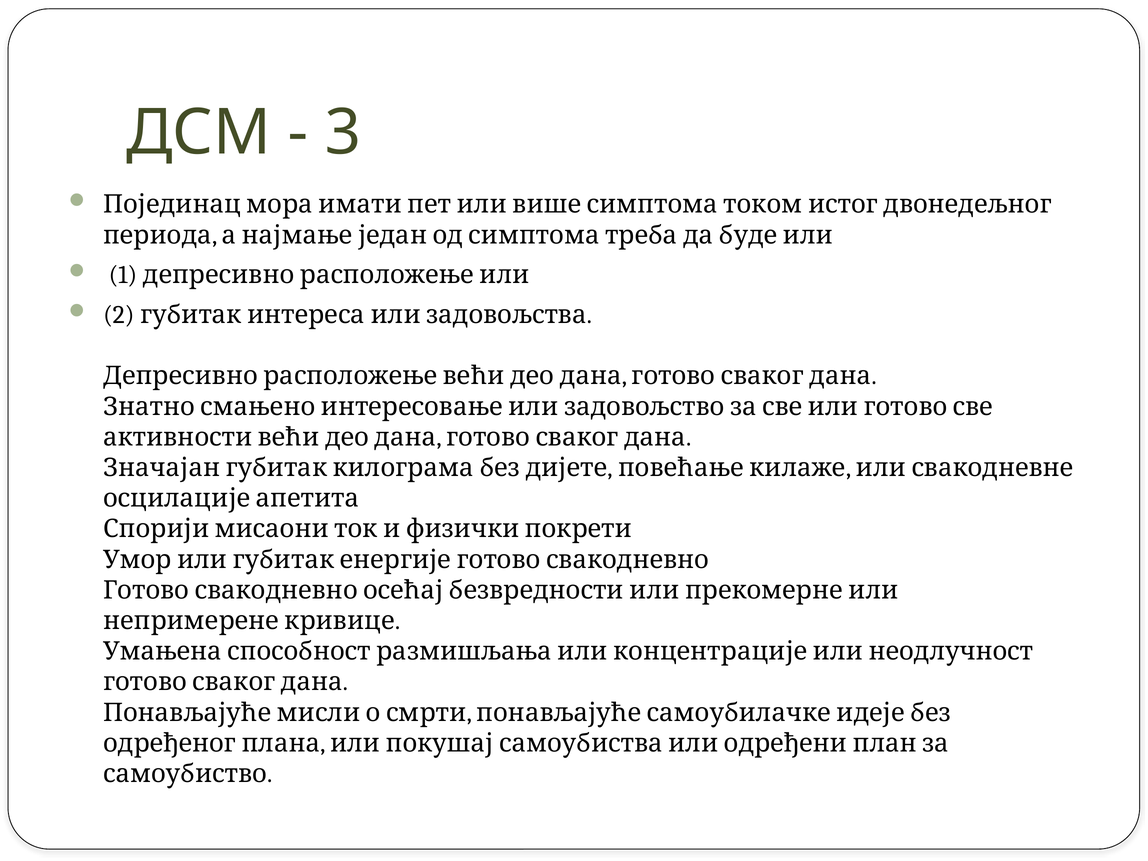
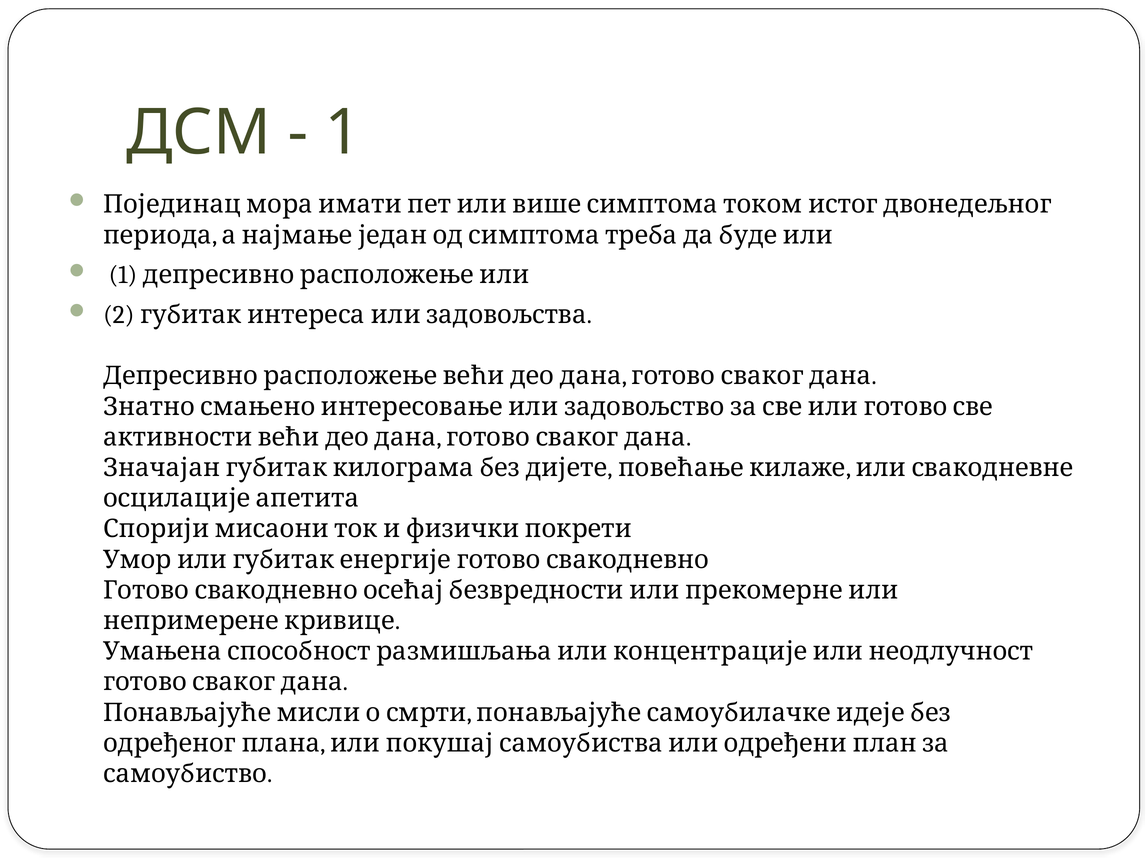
3: 3 -> 1 (343, 133)
